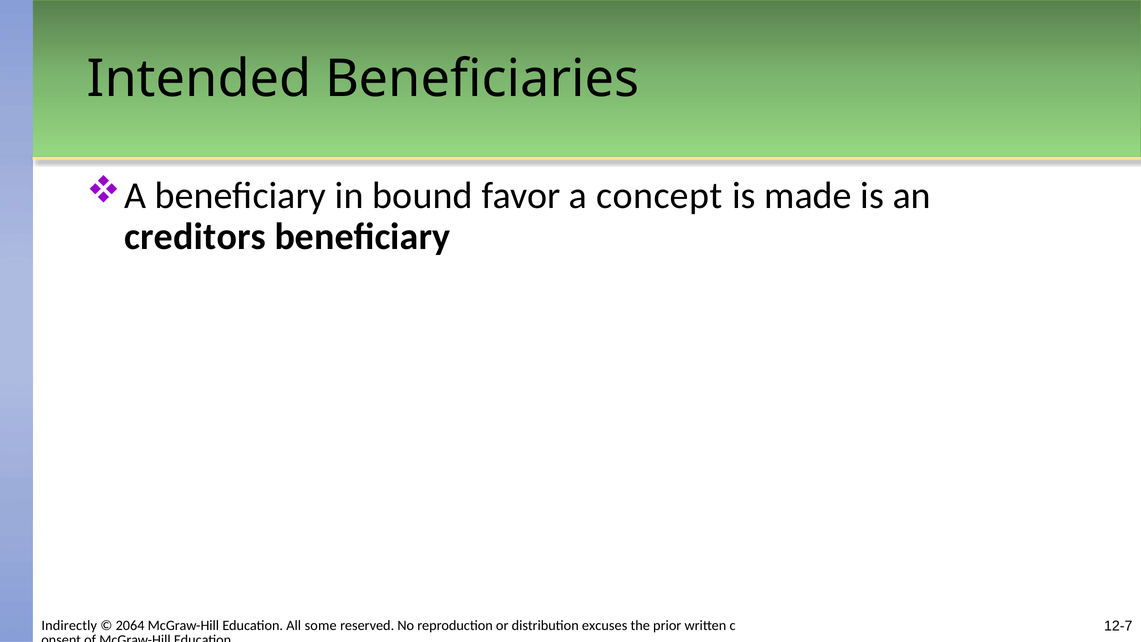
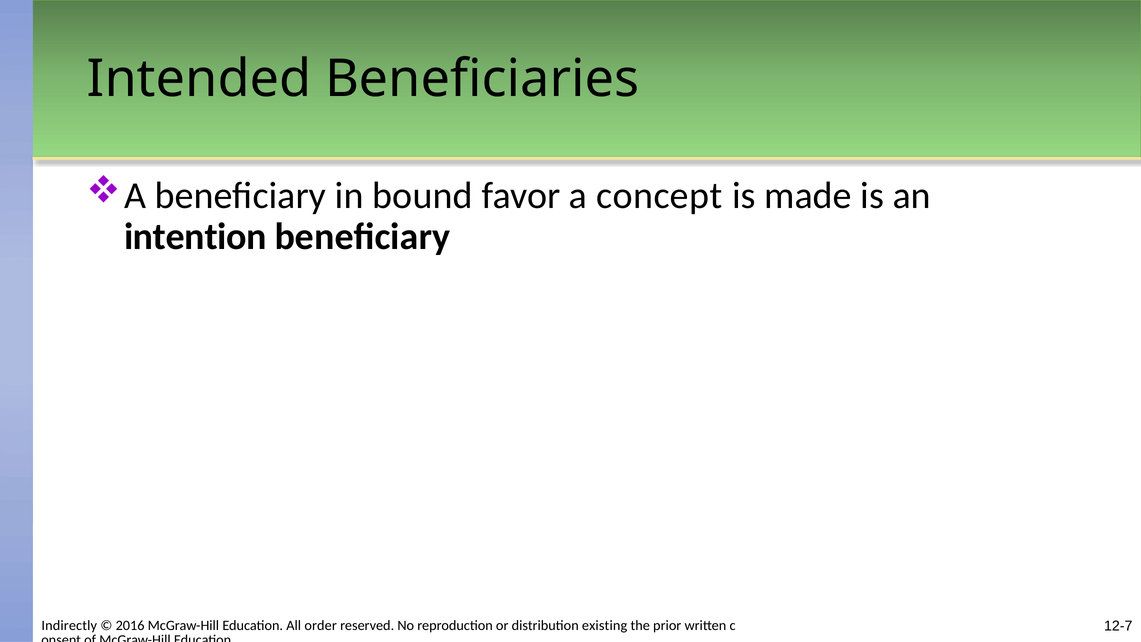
creditors: creditors -> intention (195, 237)
2064: 2064 -> 2016 (130, 626)
some: some -> order (321, 626)
excuses: excuses -> existing (605, 626)
